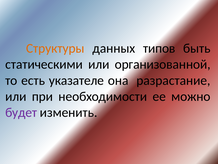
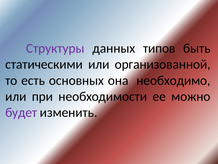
Структуры colour: orange -> purple (55, 48)
указателе: указателе -> основных (76, 80)
разрастание: разрастание -> необходимо (173, 80)
